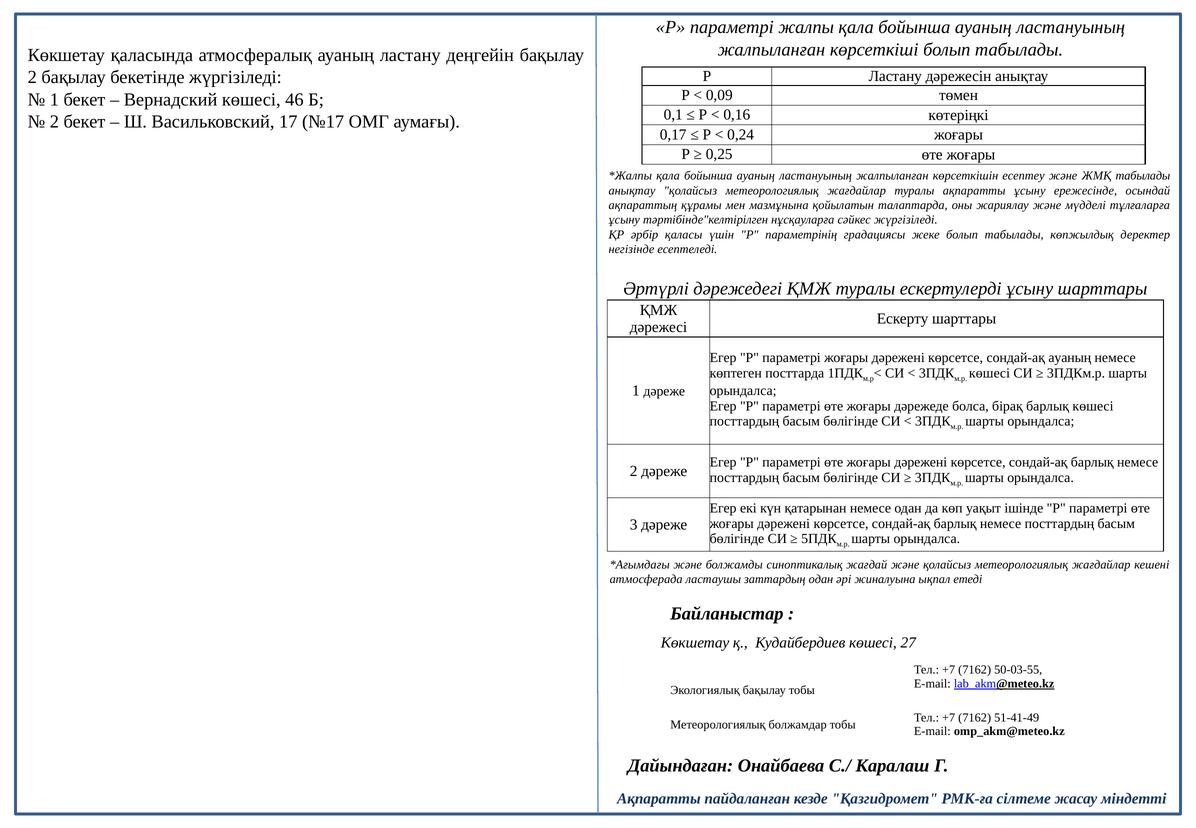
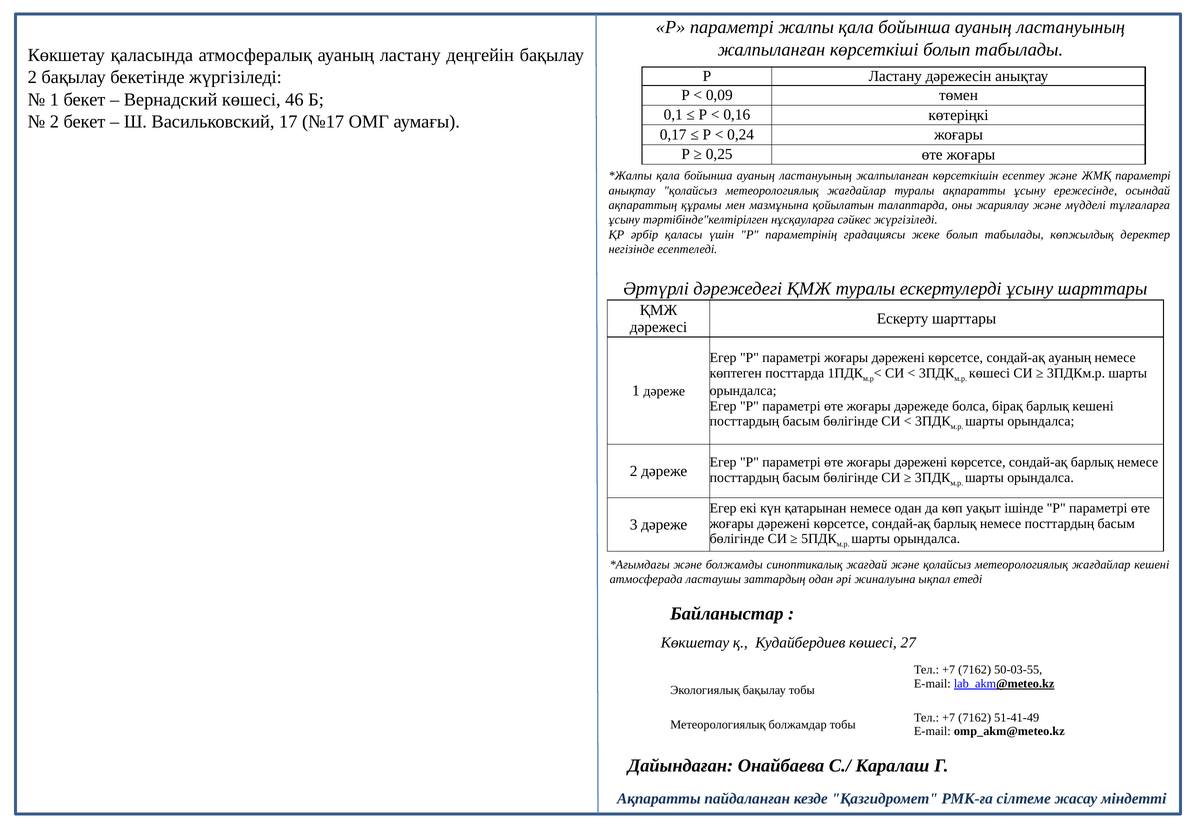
ЖМҚ табылады: табылады -> параметрі (1143, 176)
барлық көшесі: көшесі -> кешені (1093, 406)
